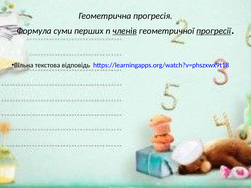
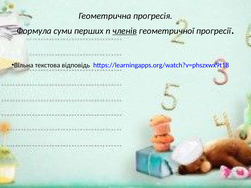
прогресії underline: present -> none (214, 31)
